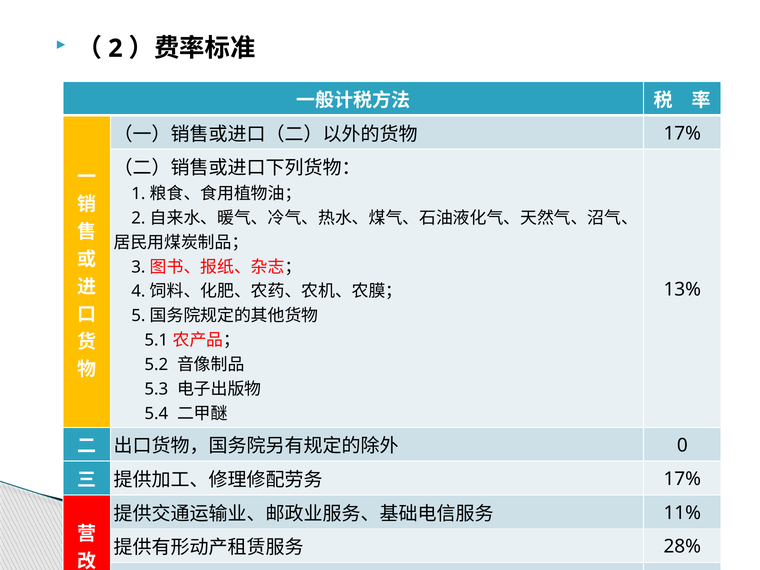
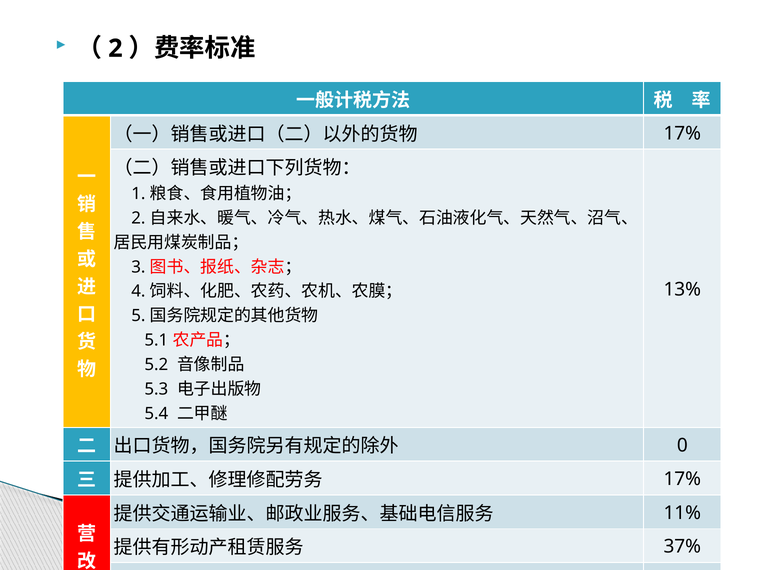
28%: 28% -> 37% (682, 547)
